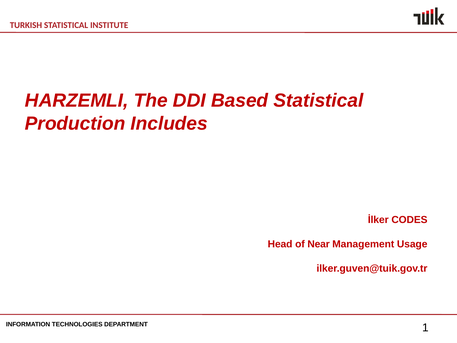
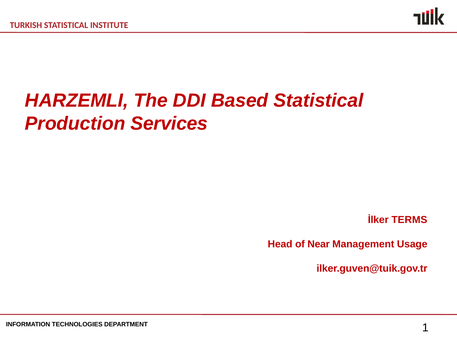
Includes: Includes -> Services (169, 123)
CODES: CODES -> TERMS (409, 220)
